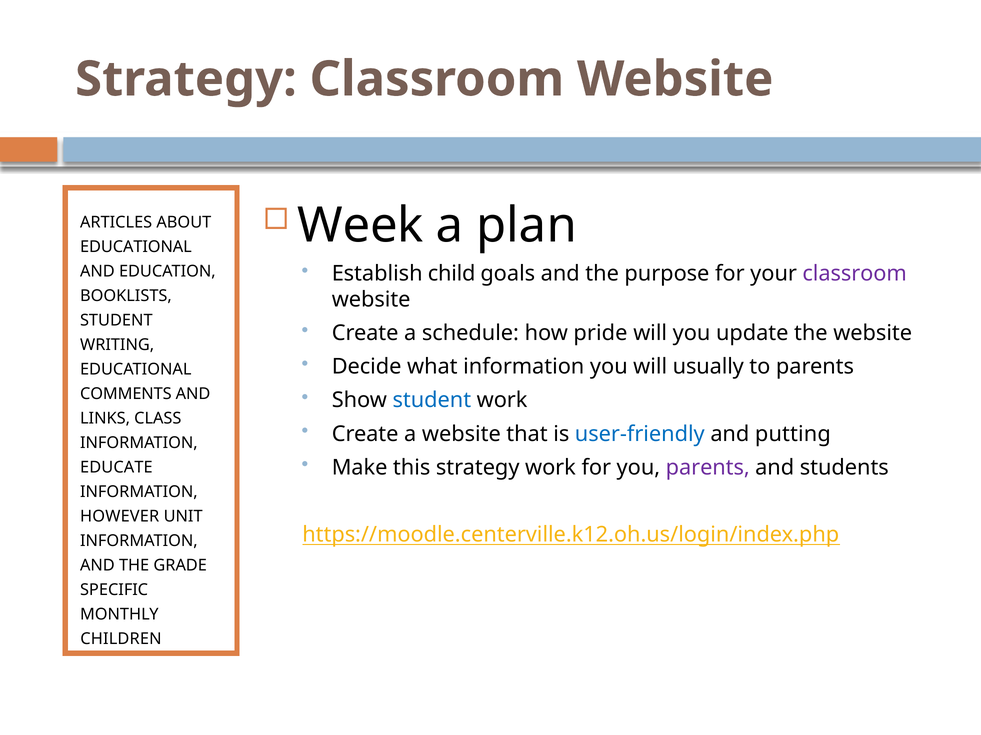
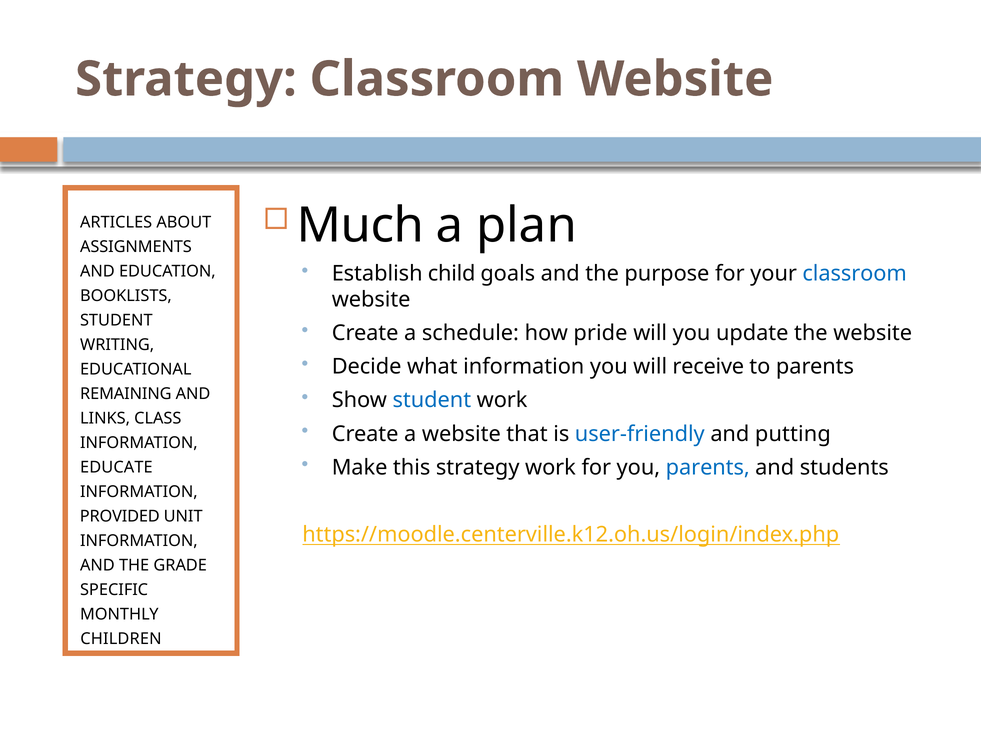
Week: Week -> Much (361, 226)
EDUCATIONAL: EDUCATIONAL -> ASSIGNMENTS (136, 247)
classroom colour: purple -> blue (855, 274)
usually: usually -> receive (708, 367)
COMMENTS: COMMENTS -> REMAINING (126, 394)
parents colour: purple -> blue (708, 468)
HOWEVER: HOWEVER -> PROVIDED (120, 517)
